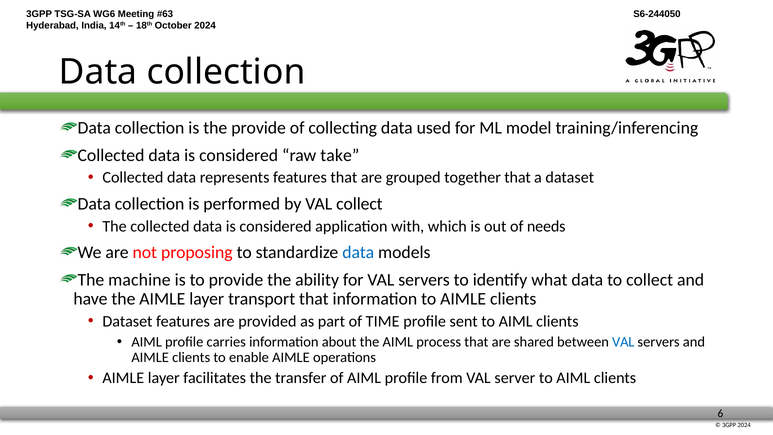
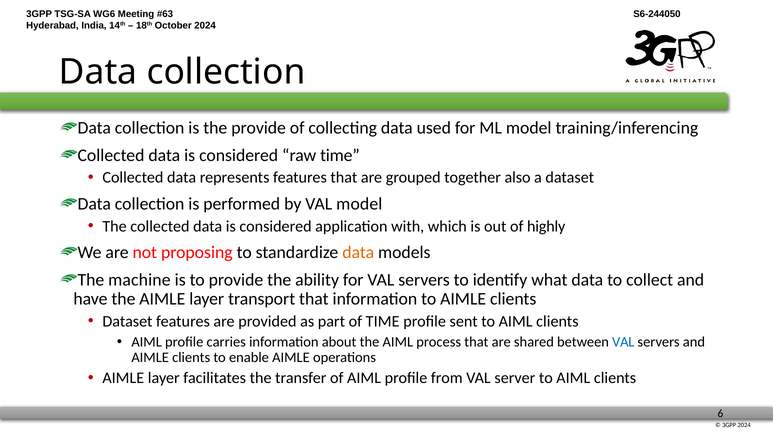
raw take: take -> time (340, 155)
together that: that -> also (518, 178)
VAL collect: collect -> model (359, 204)
needs: needs -> highly (546, 226)
data colour: blue -> orange (358, 252)
